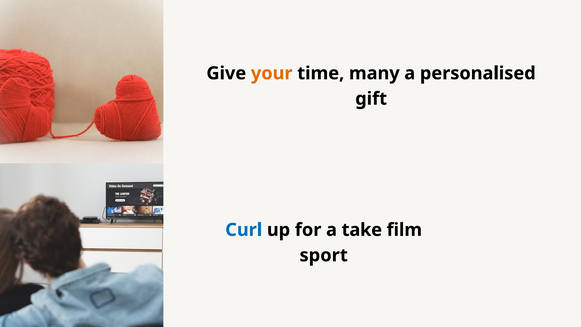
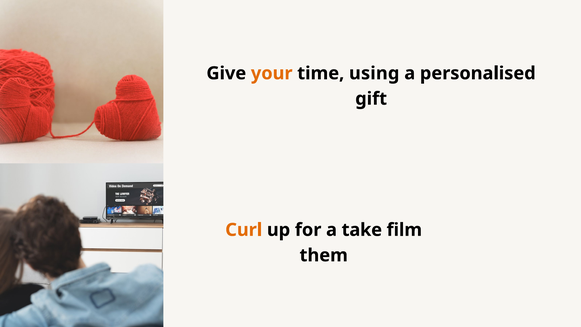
many: many -> using (374, 73)
Curl colour: blue -> orange (244, 230)
sport: sport -> them (324, 255)
